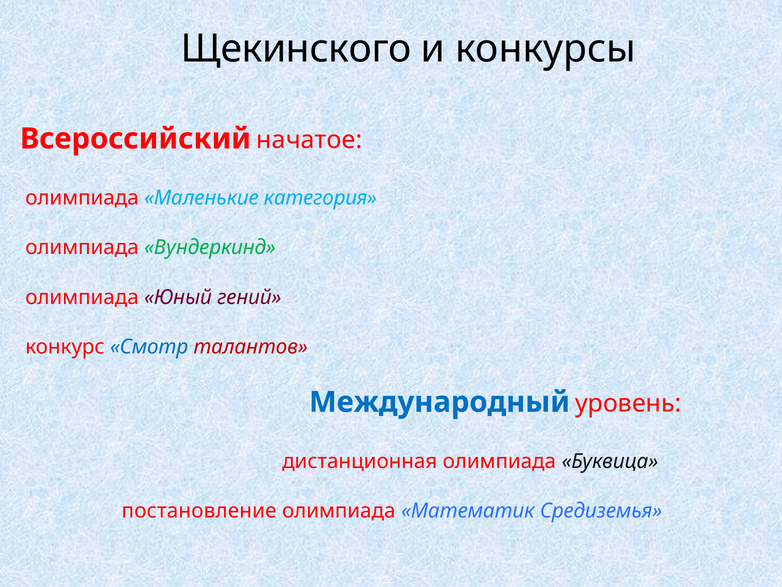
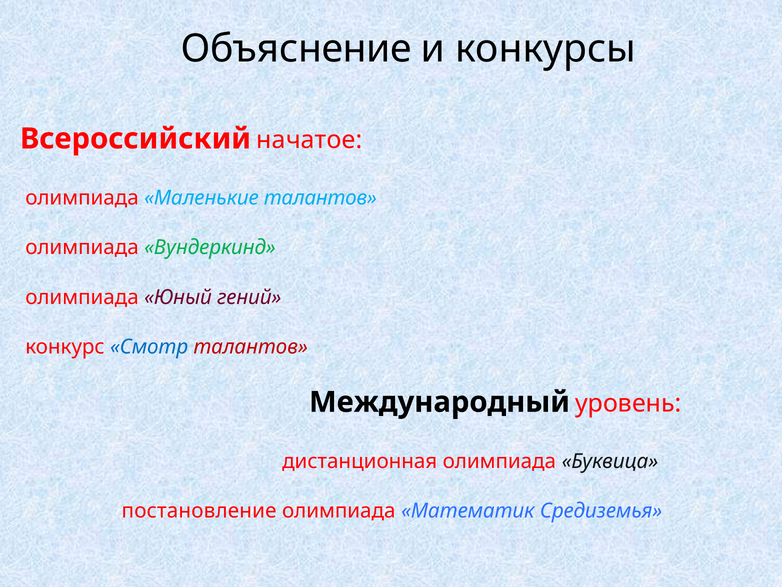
Щекинского: Щекинского -> Объяснение (296, 49)
Маленькие категория: категория -> талантов (320, 198)
Международный colour: blue -> black (440, 402)
